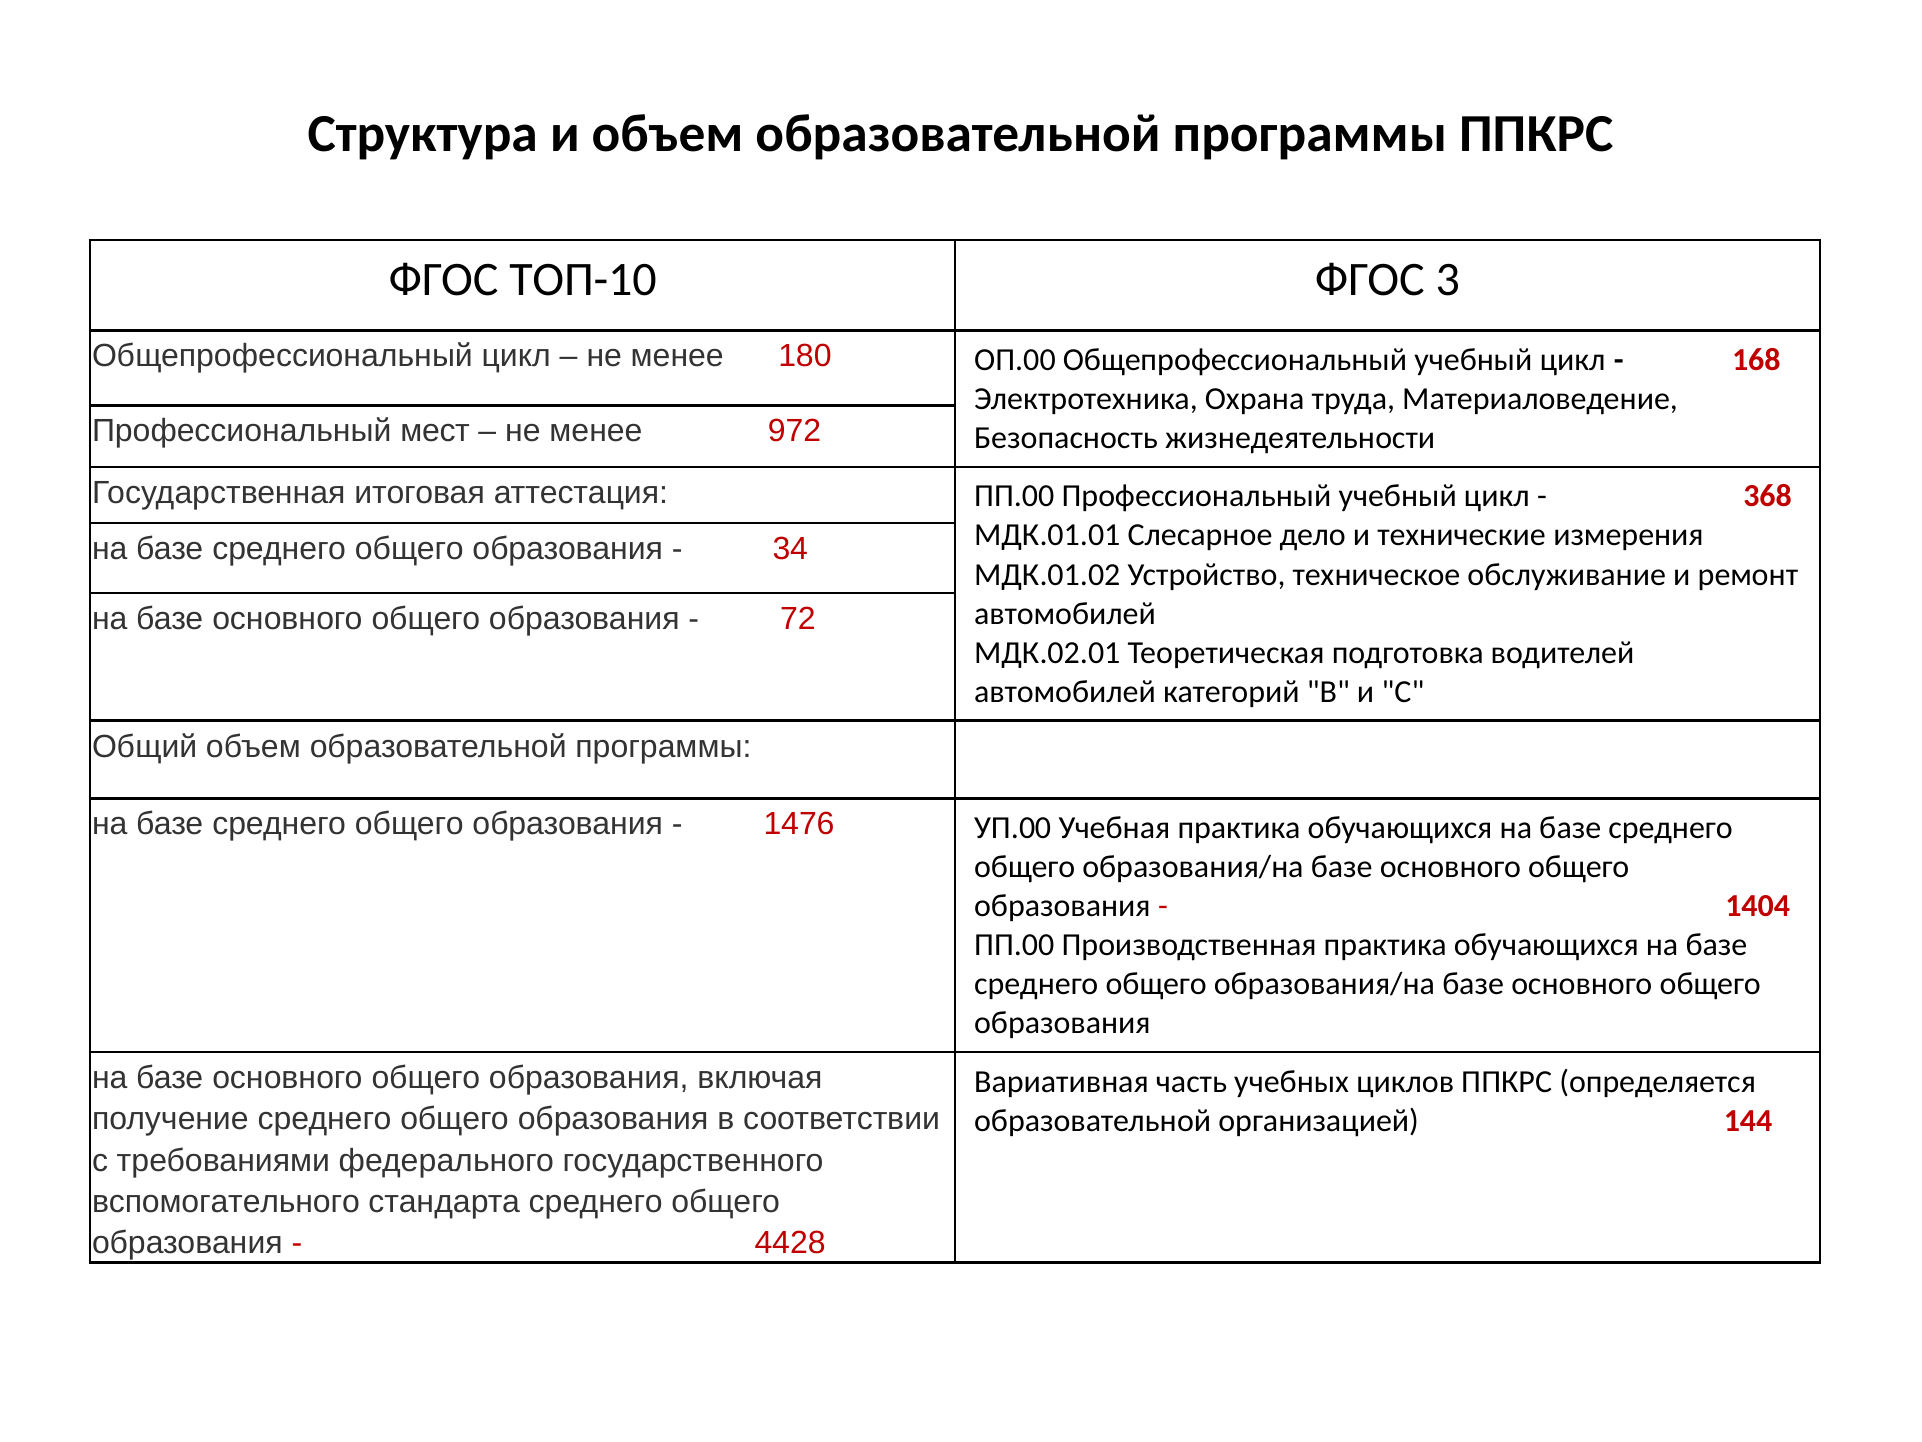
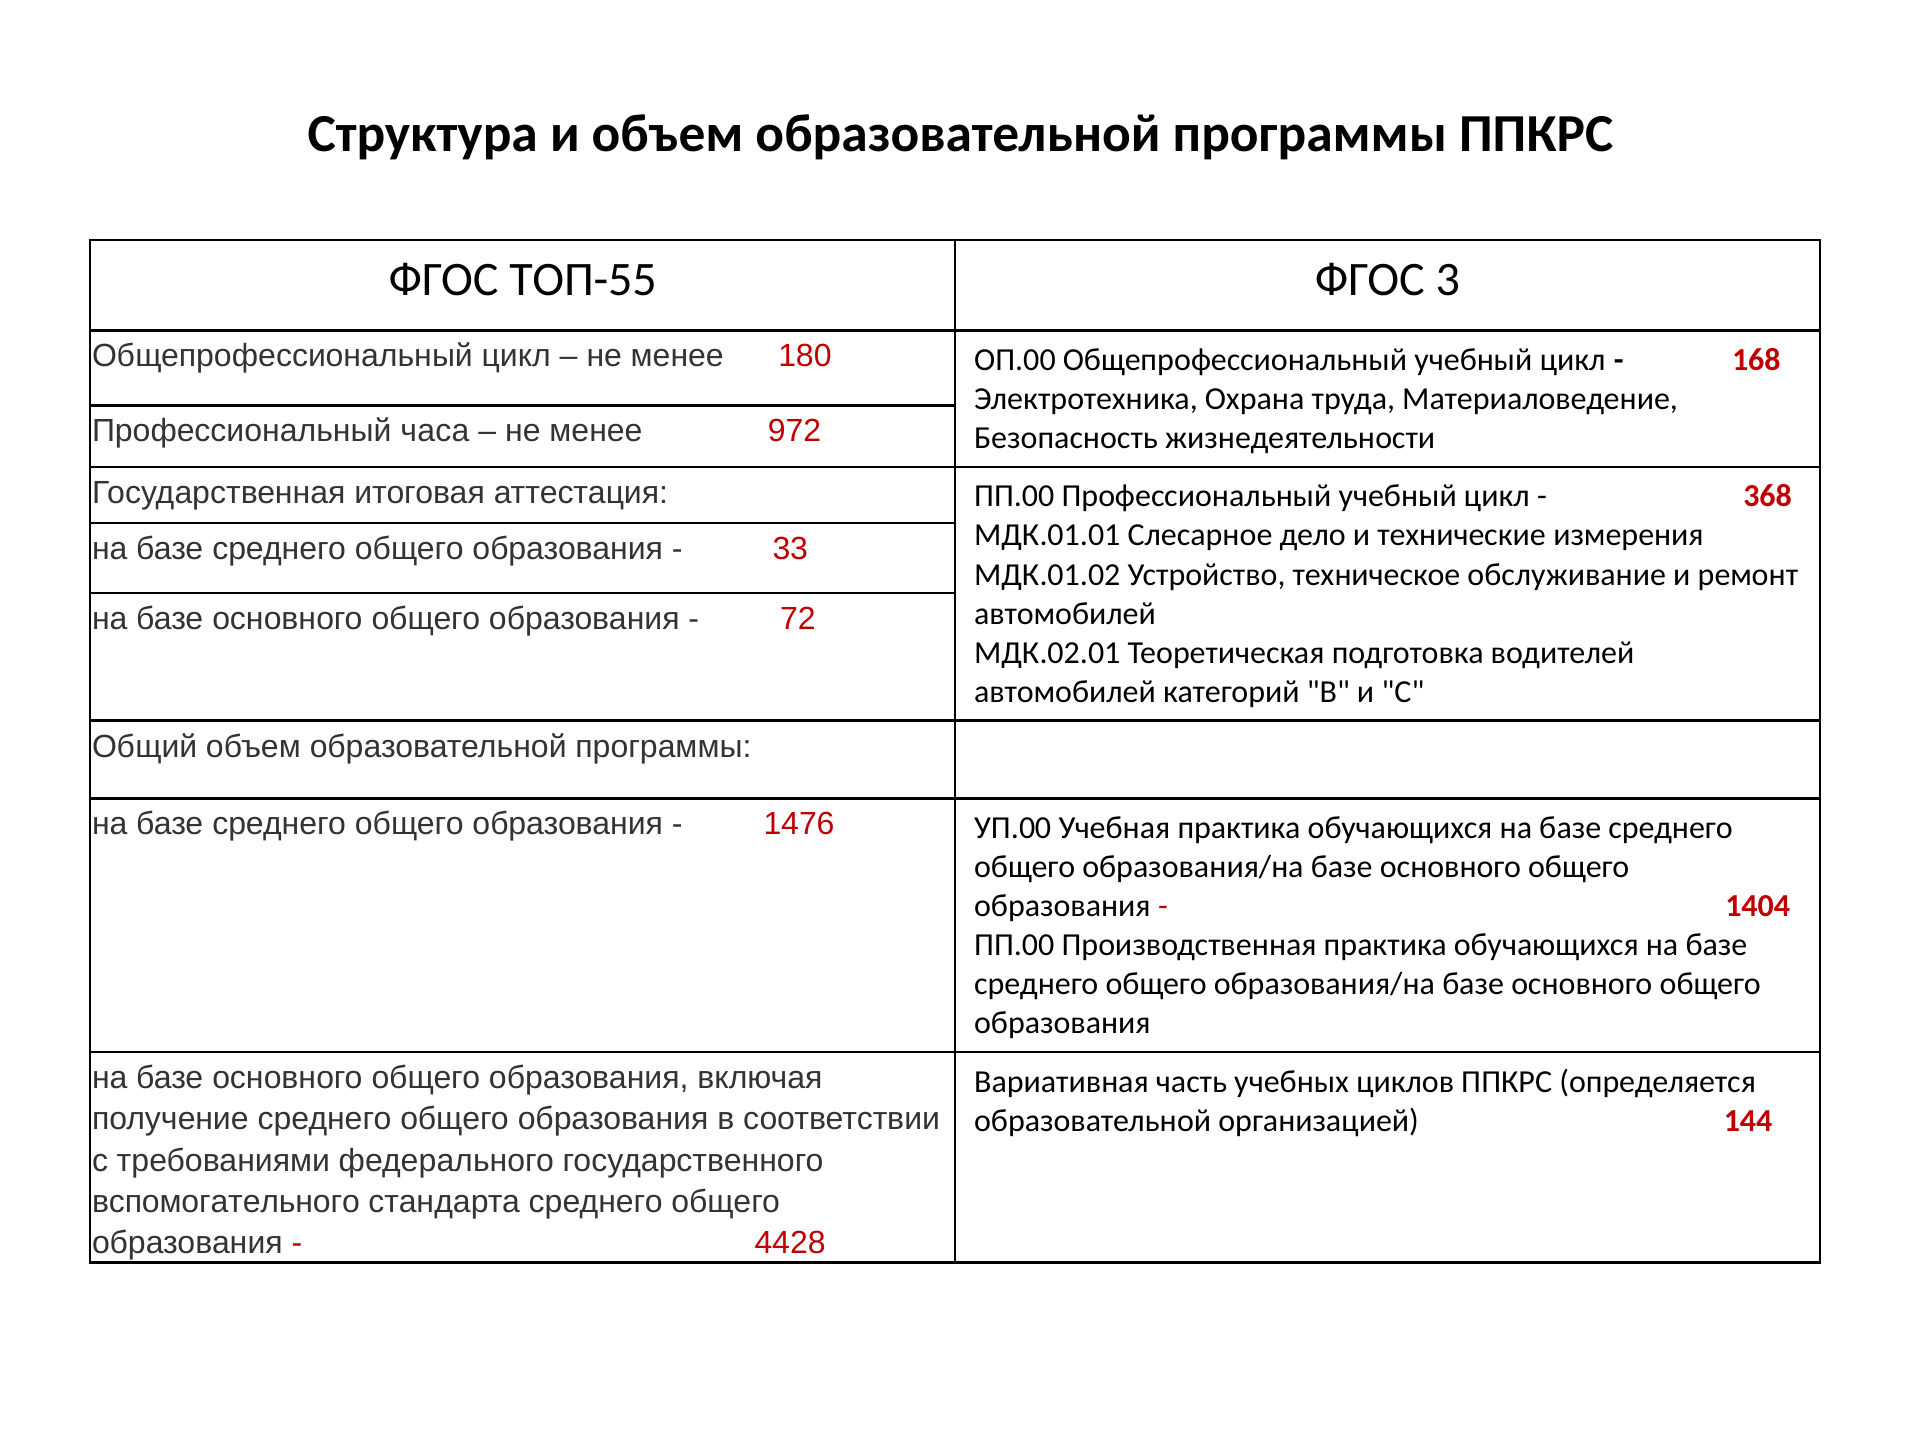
ТОП-10: ТОП-10 -> ТОП-55 (583, 280)
мест: мест -> часа (435, 431)
34: 34 -> 33 (790, 549)
